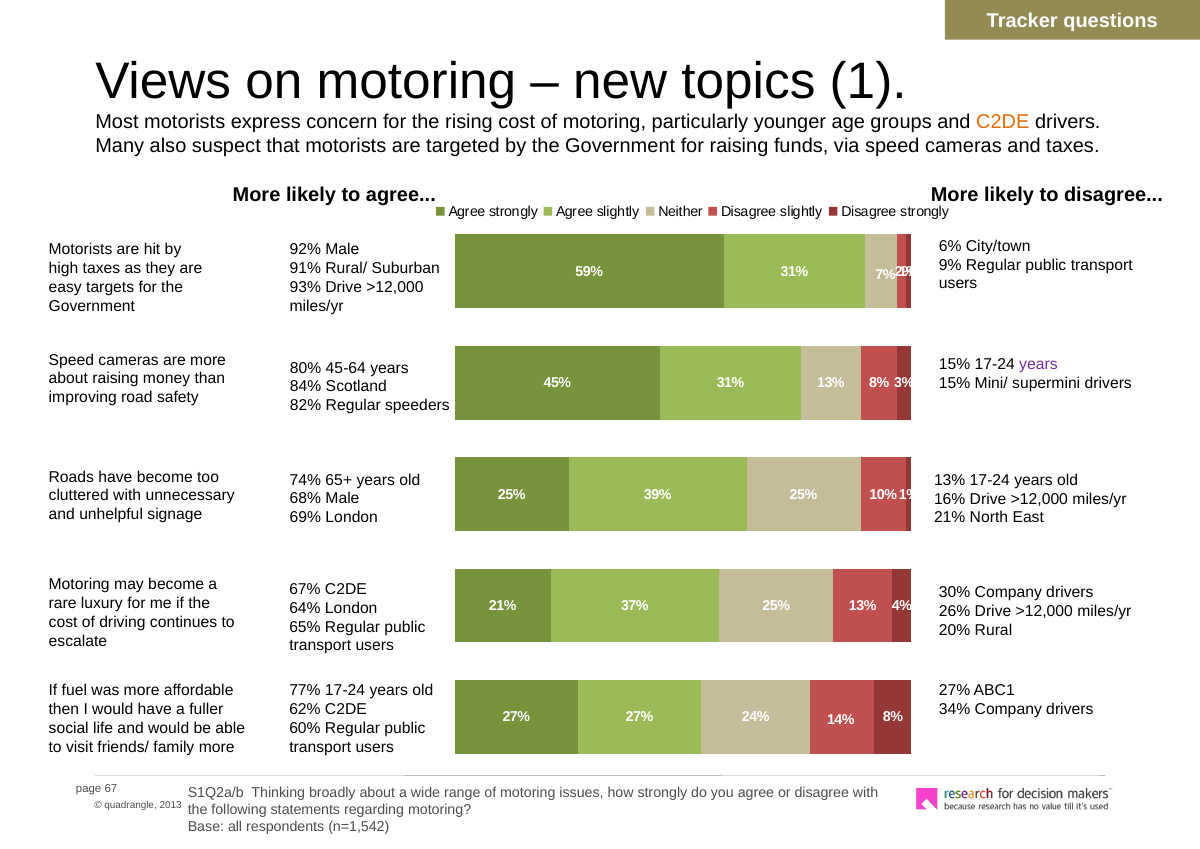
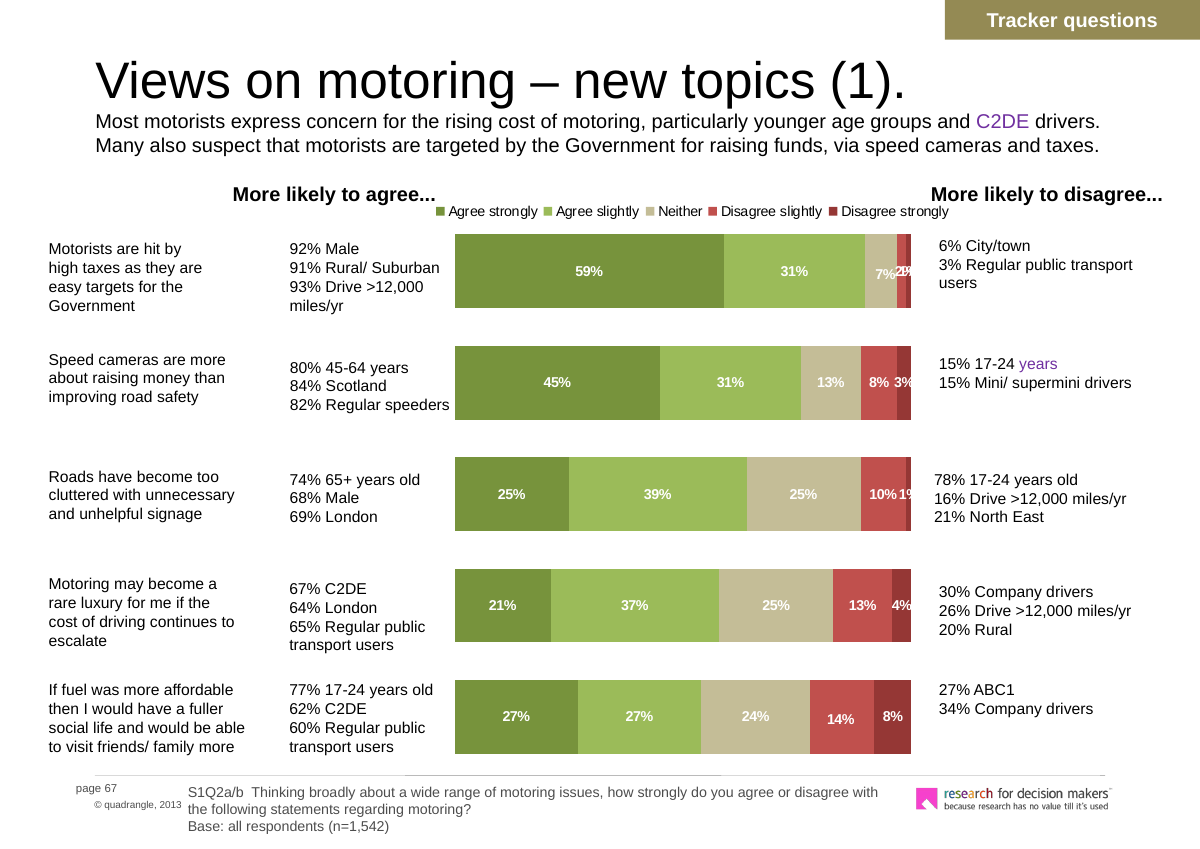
C2DE colour: orange -> purple (1003, 122)
9%: 9% -> 3% (950, 265)
13%: 13% -> 78% (950, 480)
